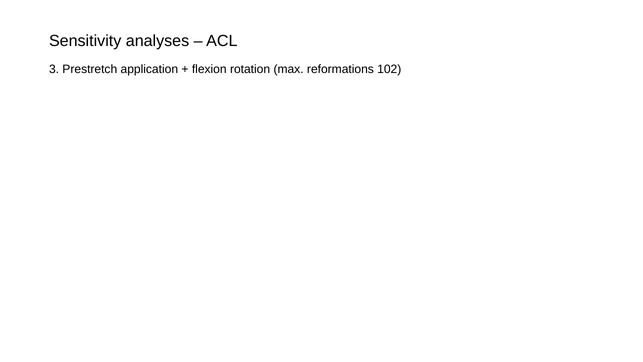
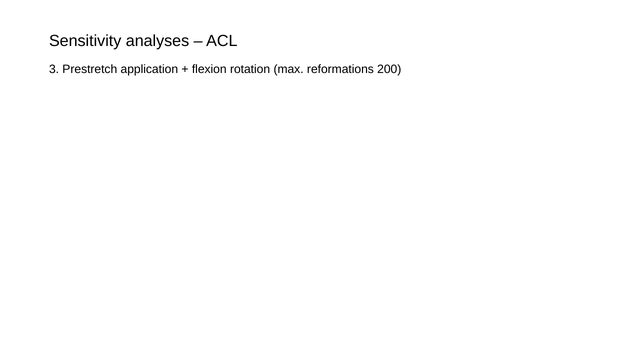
102: 102 -> 200 (389, 69)
